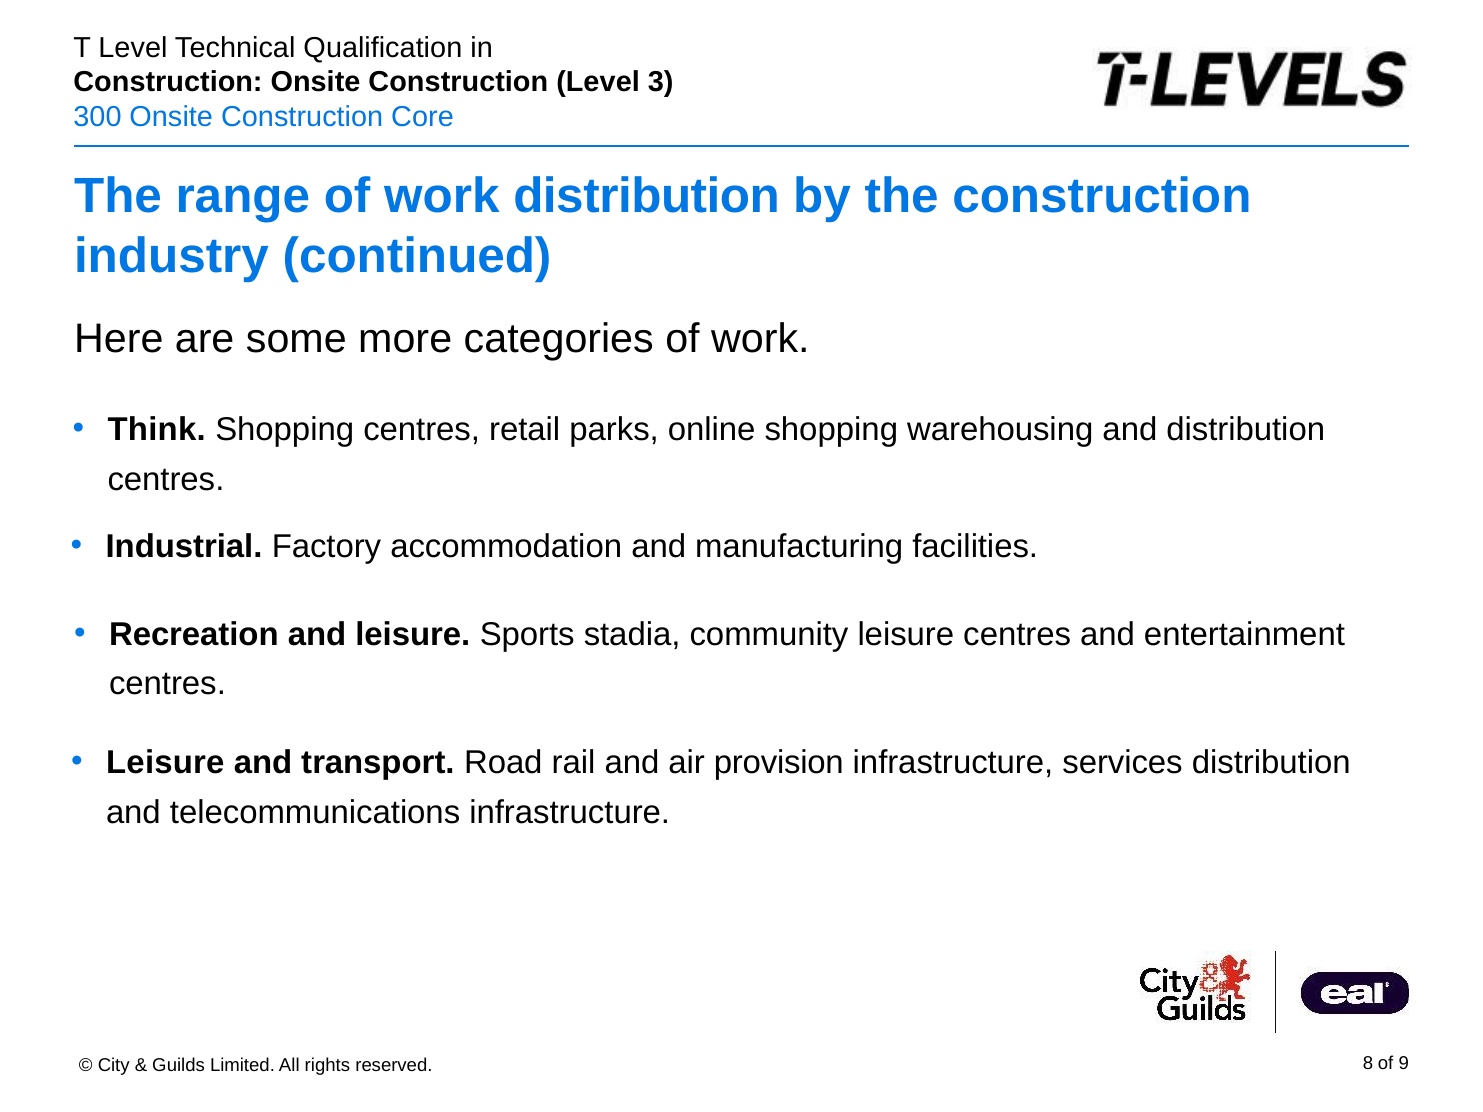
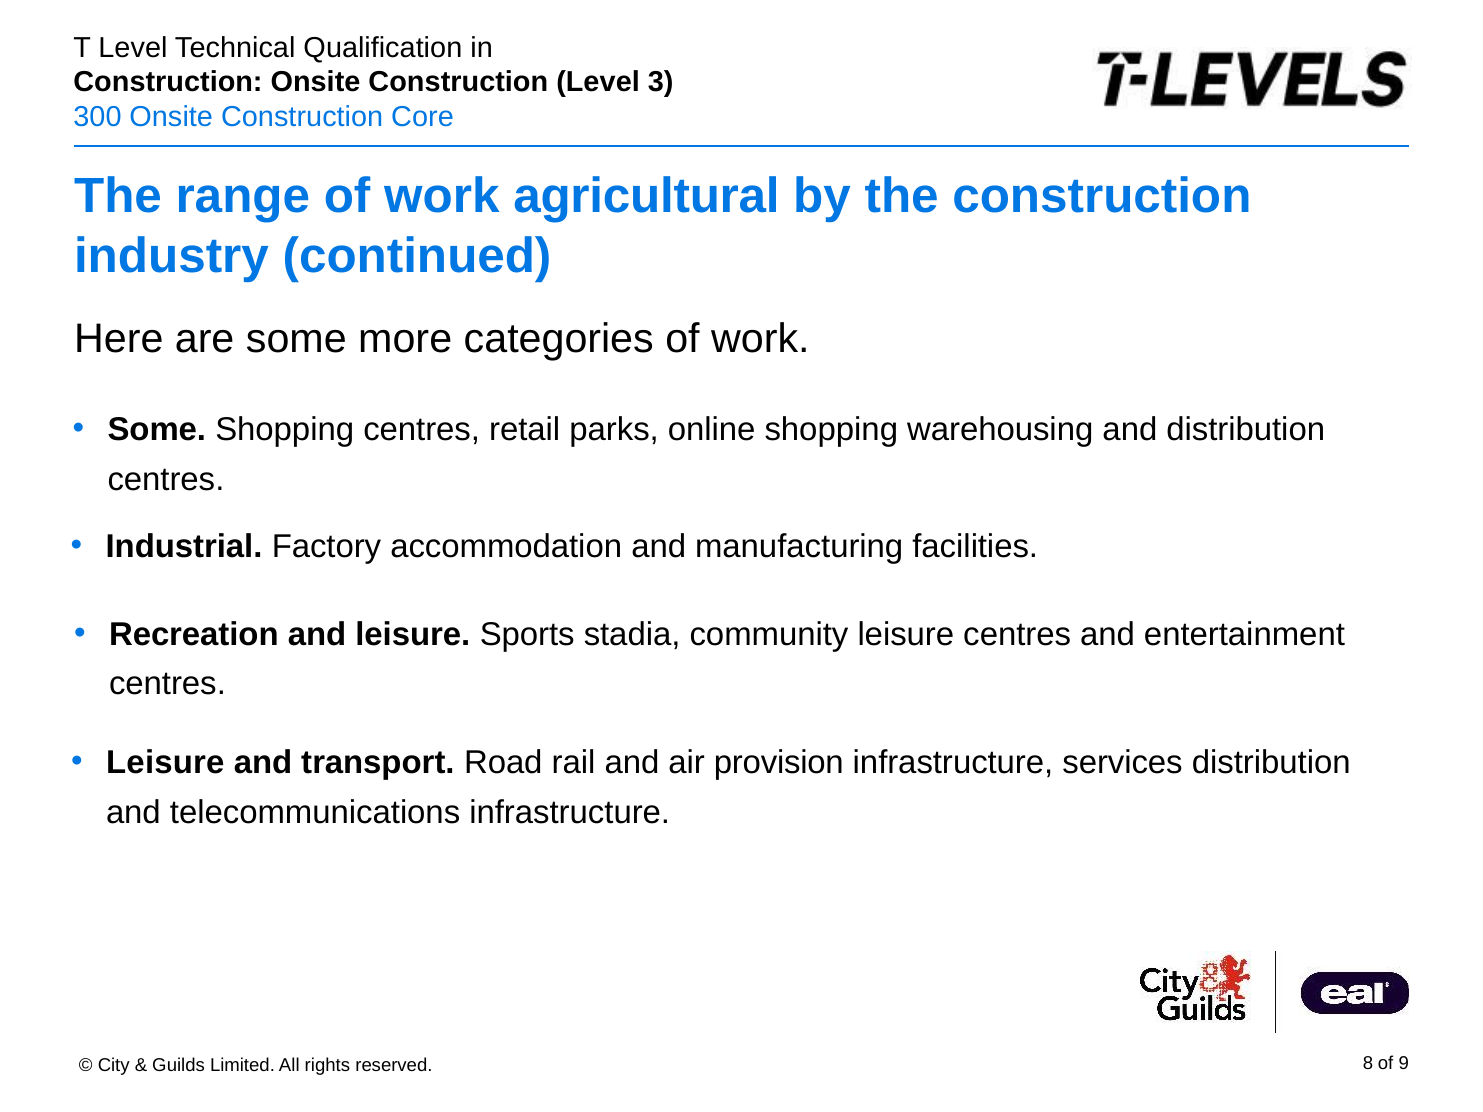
work distribution: distribution -> agricultural (646, 197)
Think: Think -> Some (157, 430)
